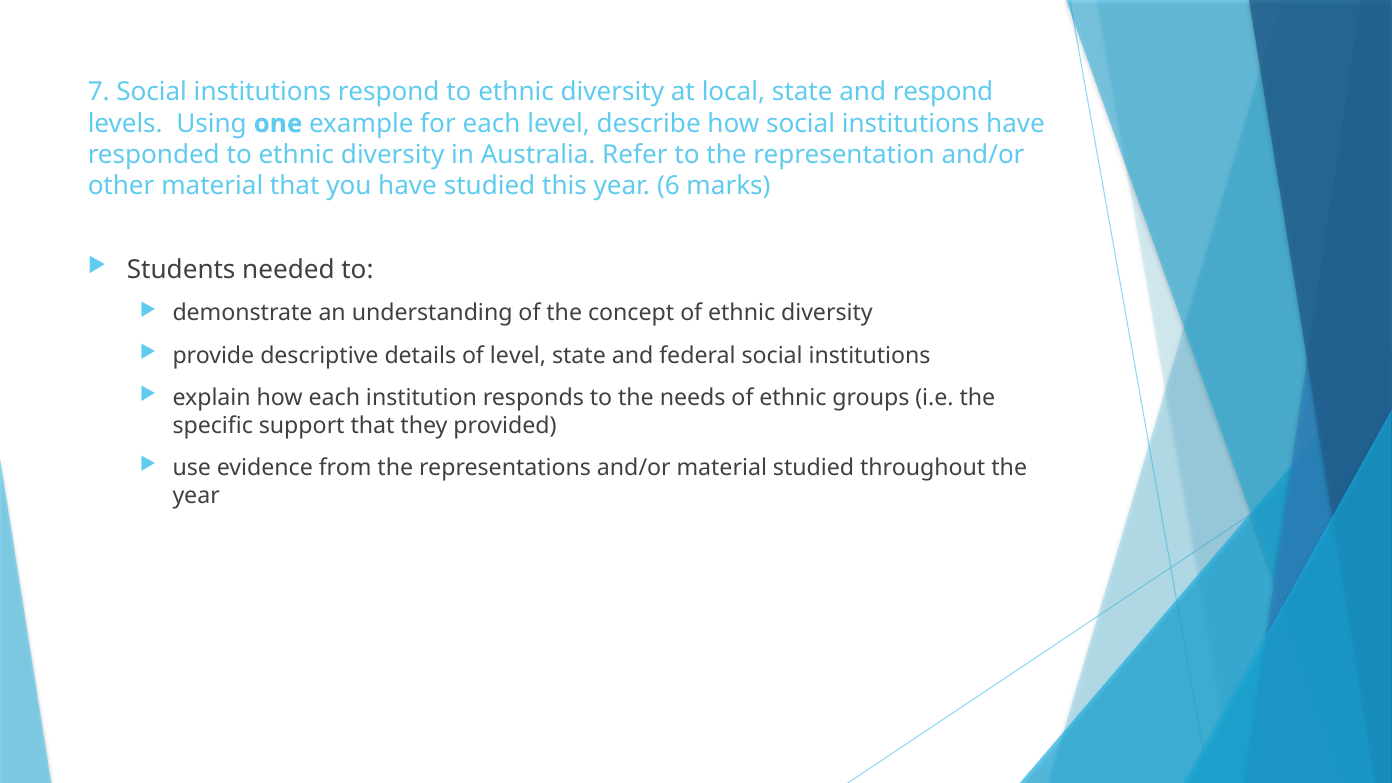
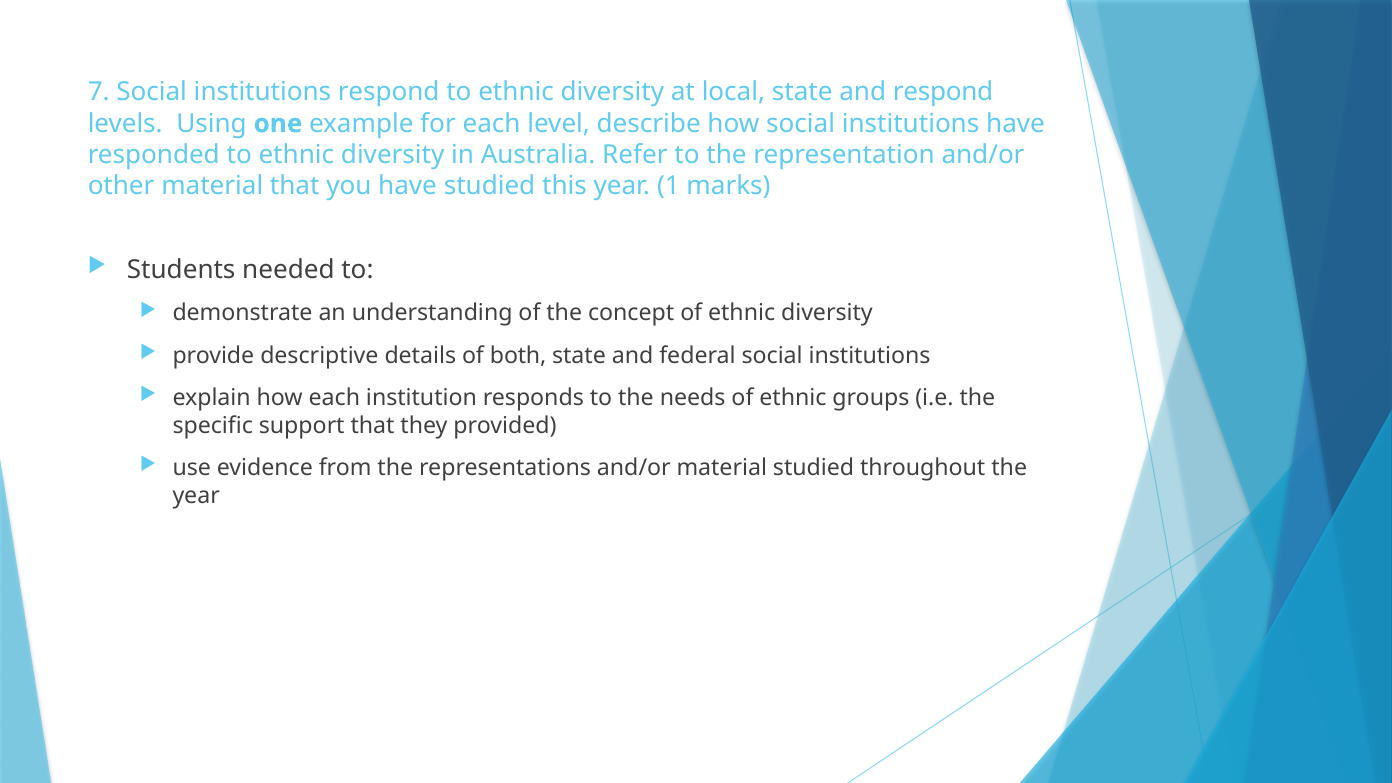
6: 6 -> 1 (668, 186)
of level: level -> both (518, 356)
